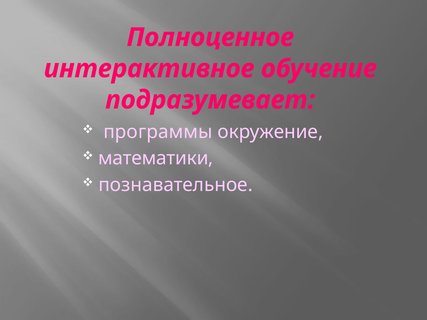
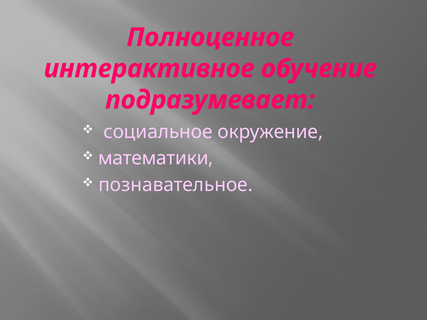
программы: программы -> социальное (158, 132)
